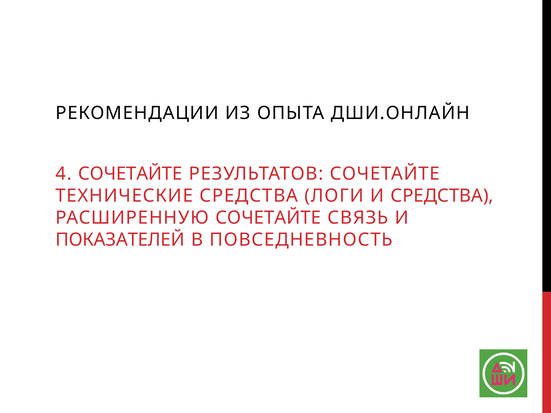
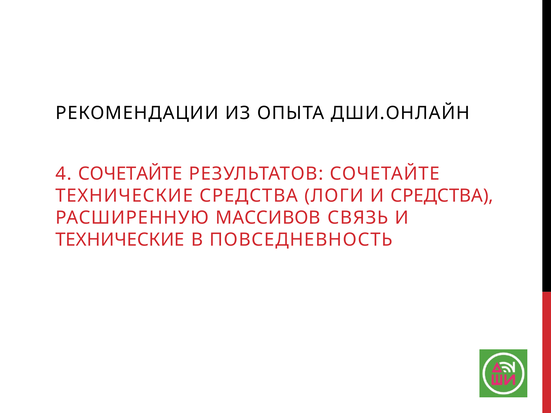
РАСШИРЕННУЮ СОЧЕТАЙТЕ: СОЧЕТАЙТЕ -> МАССИВОВ (268, 218)
ПОКАЗАТЕЛЕЙ: ПОКАЗАТЕЛЕЙ -> ТЕХНИЧЕСКИЕ (120, 240)
